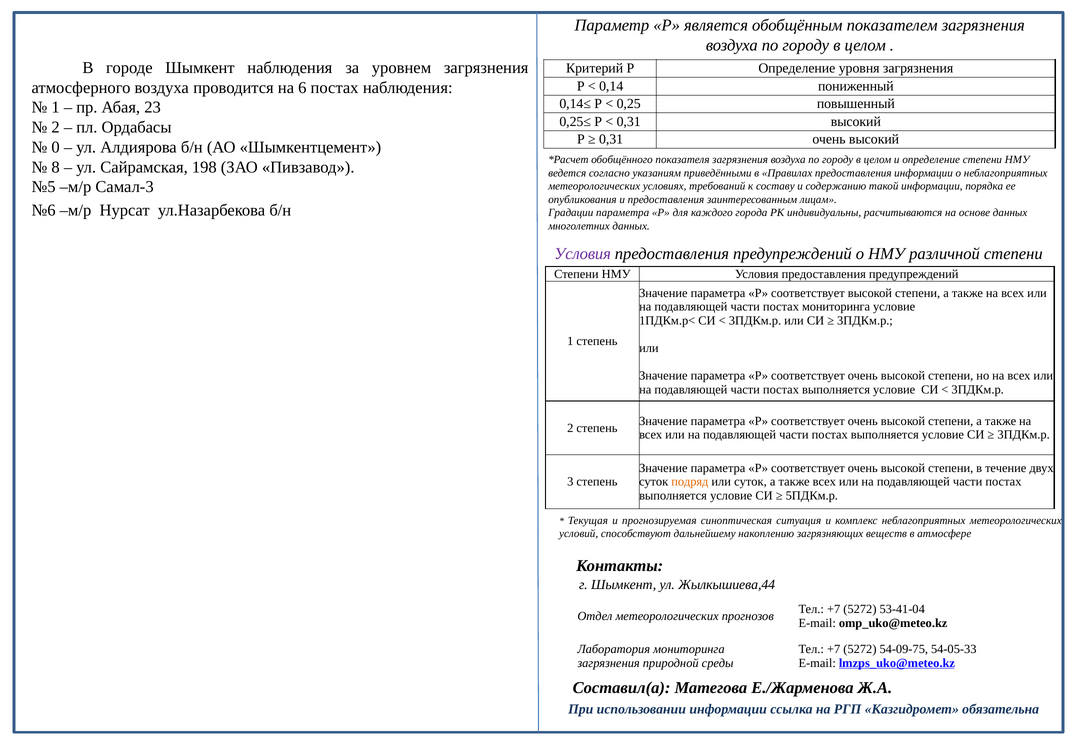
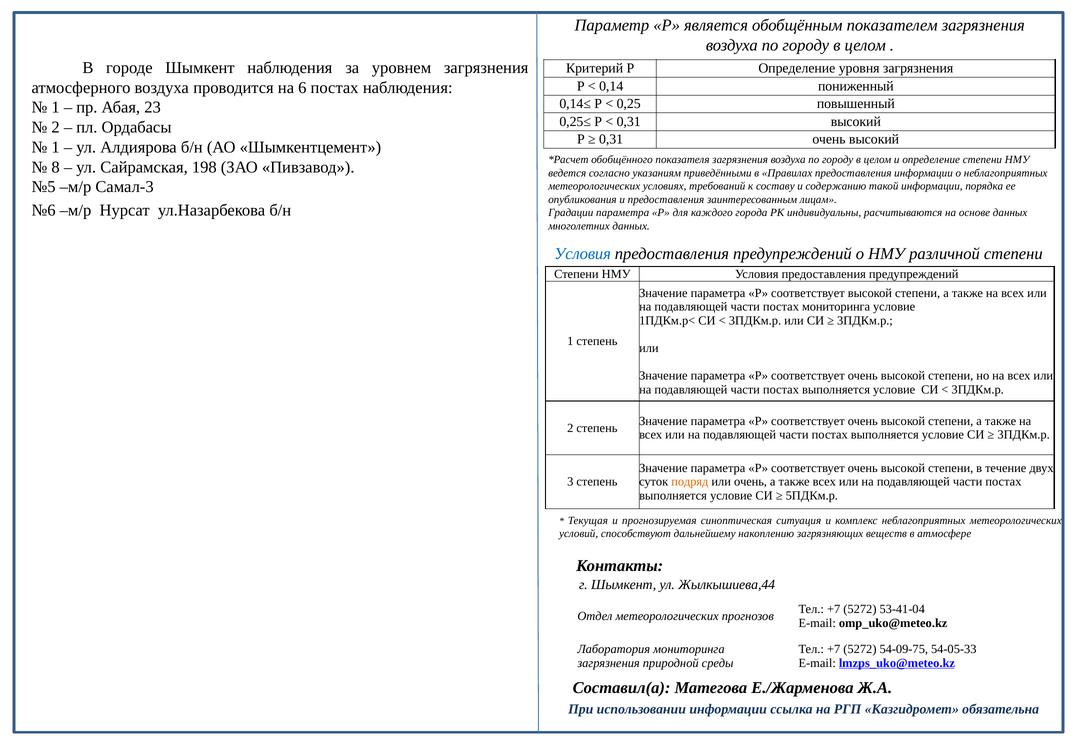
0: 0 -> 1 (56, 147)
Условия colour: purple -> blue (583, 254)
или суток: суток -> очень (751, 482)
